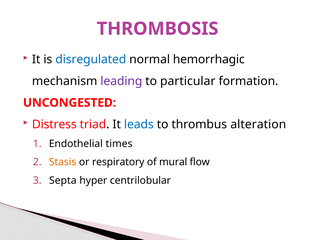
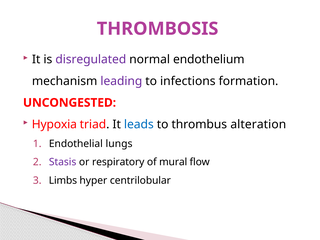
disregulated colour: blue -> purple (91, 59)
hemorrhagic: hemorrhagic -> endothelium (209, 59)
particular: particular -> infections (188, 81)
Distress: Distress -> Hypoxia (54, 124)
times: times -> lungs (119, 144)
Stasis colour: orange -> purple (63, 162)
Septa: Septa -> Limbs (63, 180)
